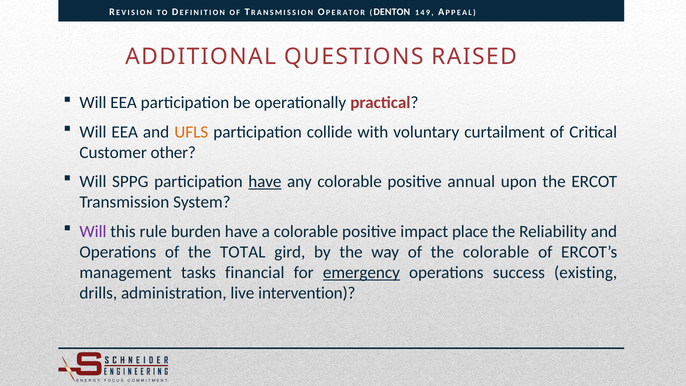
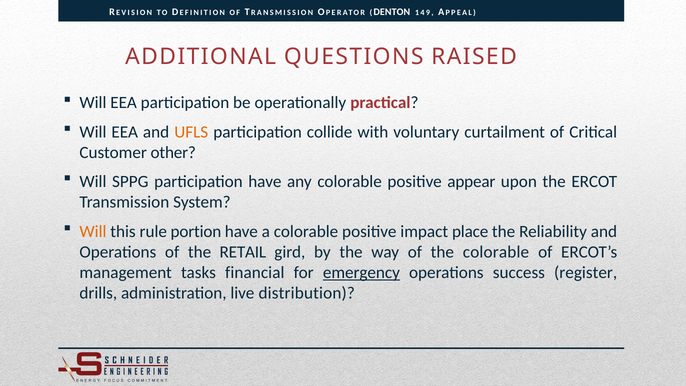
have underline: present -> none (265, 182)
annual: annual -> appear (471, 182)
Will colour: purple -> orange (93, 231)
burden: burden -> portion (196, 231)
TOTAL: TOTAL -> RETAIL (243, 252)
existing: existing -> register (586, 272)
intervention: intervention -> distribution (307, 293)
